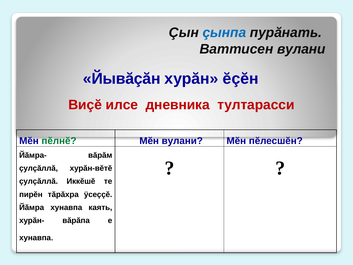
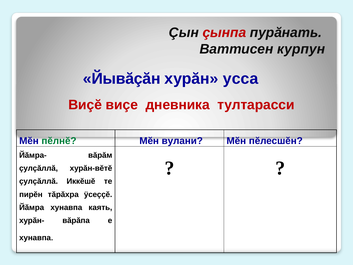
çынпа colour: blue -> red (224, 33)
Ваттисен вулани: вулани -> курпун (301, 49)
ĕçĕн: ĕçĕн -> усса (241, 79)
илсе: илсе -> виçе (122, 105)
